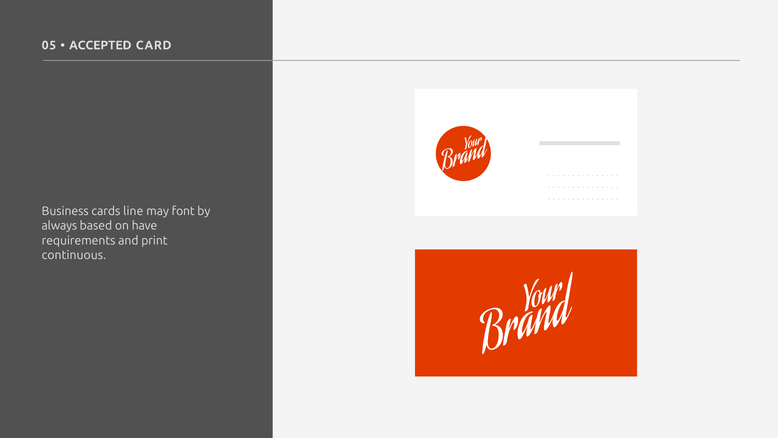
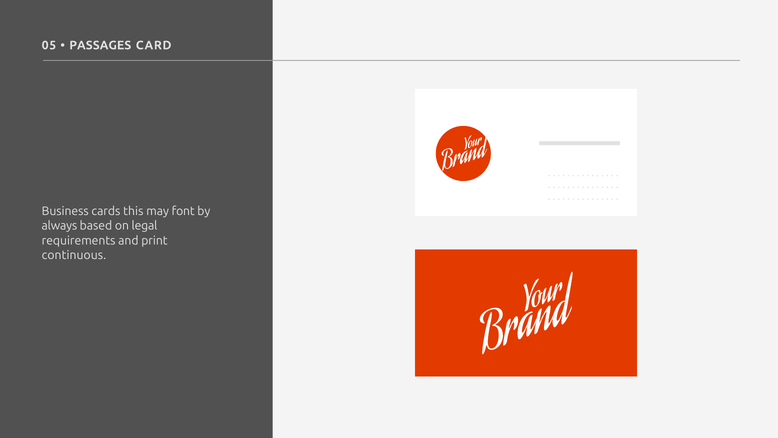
ACCEPTED: ACCEPTED -> PASSAGES (100, 45)
line: line -> this (133, 211)
have: have -> legal (144, 226)
